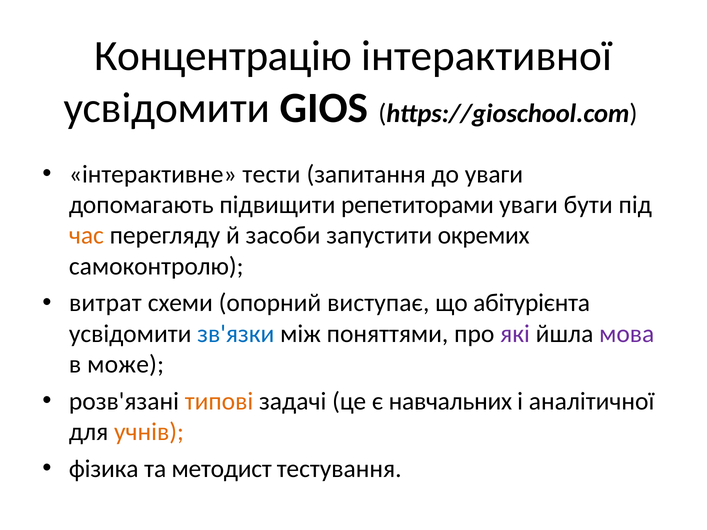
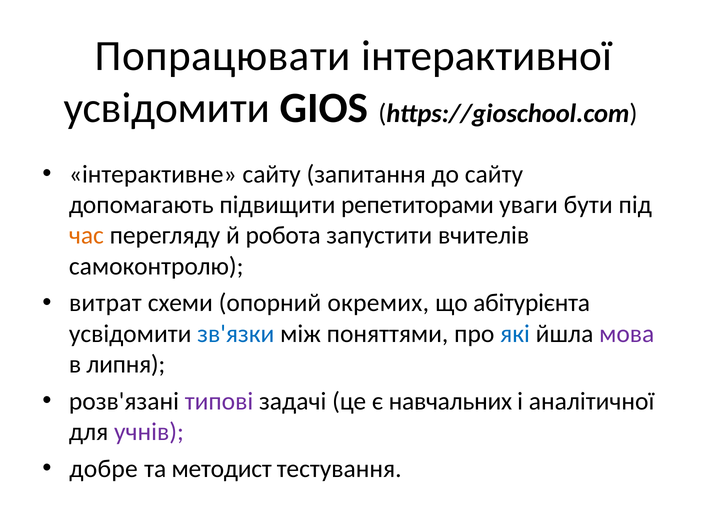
Концентрацію: Концентрацію -> Попрацювати (223, 56)
інтерактивне тести: тести -> сайту (272, 174)
до уваги: уваги -> сайту (494, 174)
засоби: засоби -> робота (283, 236)
окремих: окремих -> вчителів (484, 236)
виступає: виступає -> окремих (378, 303)
які colour: purple -> blue (515, 334)
може: може -> липня (126, 364)
типові colour: orange -> purple (219, 401)
учнів colour: orange -> purple (149, 432)
фізика: фізика -> добре (104, 469)
